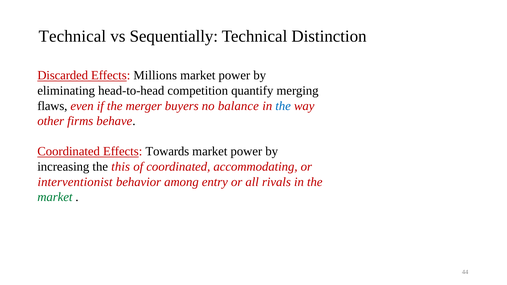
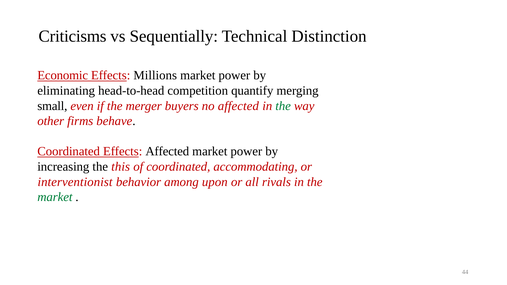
Technical: Technical -> Criticisms (72, 36)
Discarded: Discarded -> Economic (63, 75)
flaws: flaws -> small (52, 106)
no balance: balance -> affected (238, 106)
the colour: blue -> green (283, 106)
Effects Towards: Towards -> Affected (167, 152)
entry: entry -> upon (215, 182)
